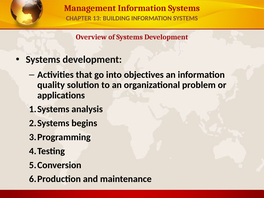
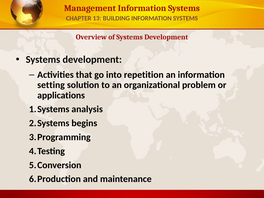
objectives: objectives -> repetition (144, 75)
quality: quality -> setting (51, 85)
